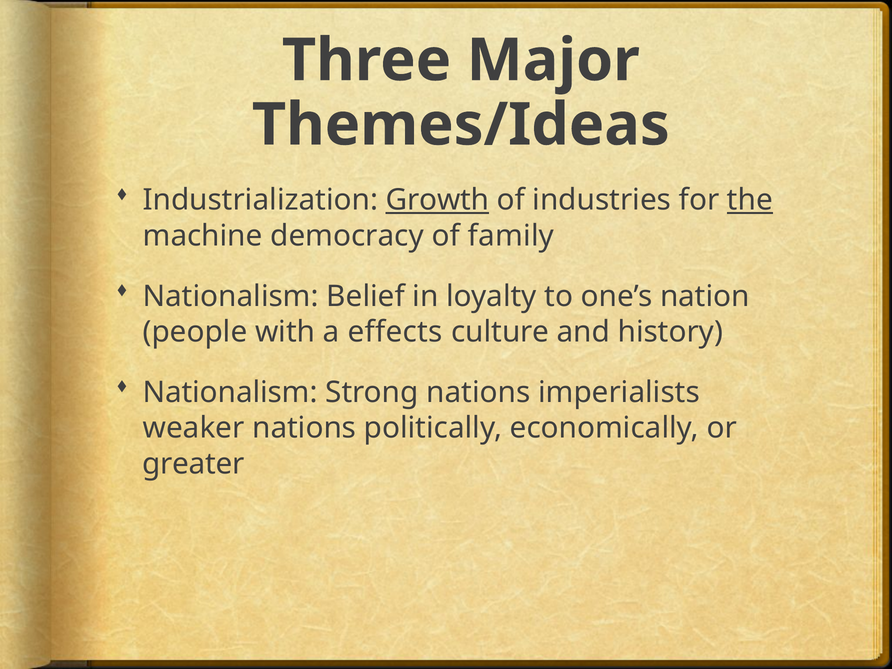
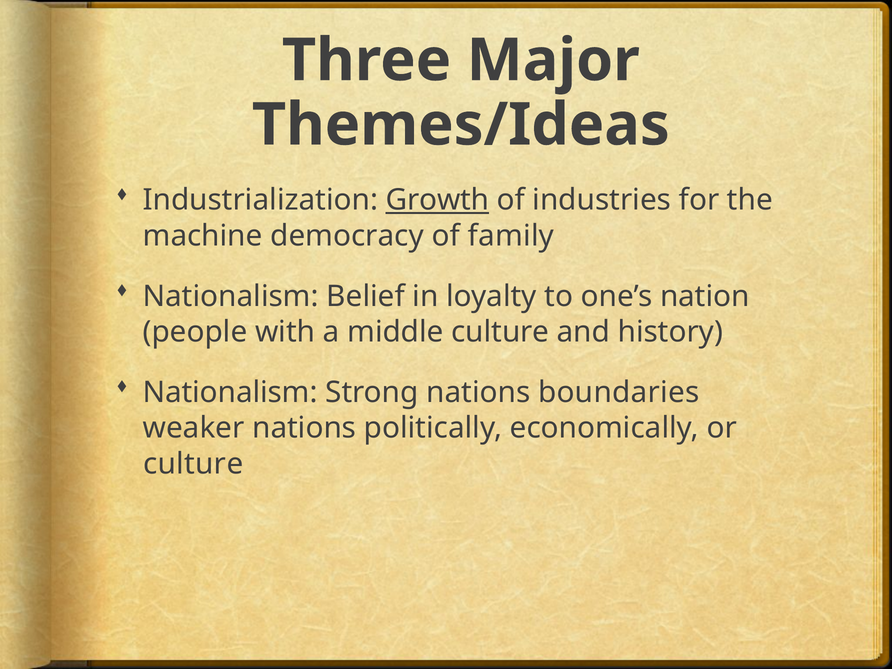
the underline: present -> none (750, 200)
effects: effects -> middle (395, 332)
imperialists: imperialists -> boundaries (619, 392)
greater: greater -> culture (193, 464)
